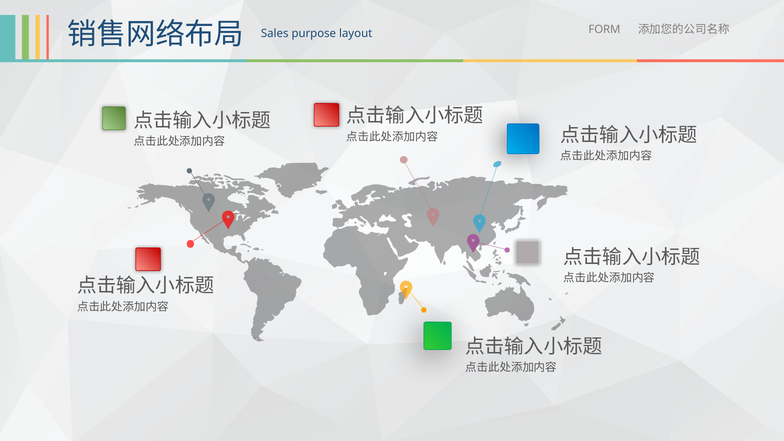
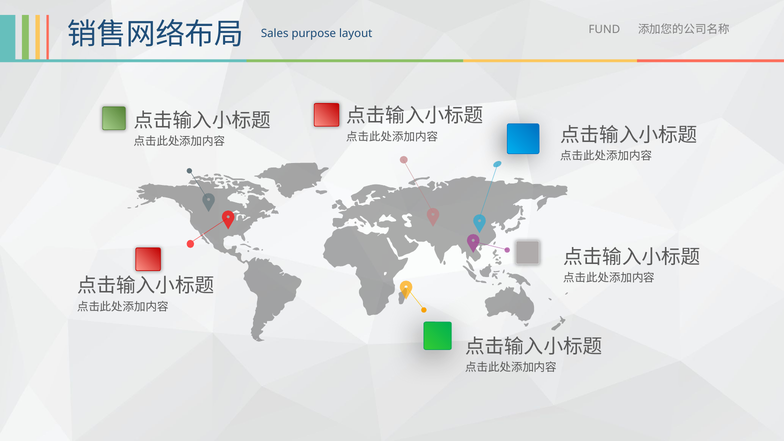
FORM: FORM -> FUND (604, 30)
